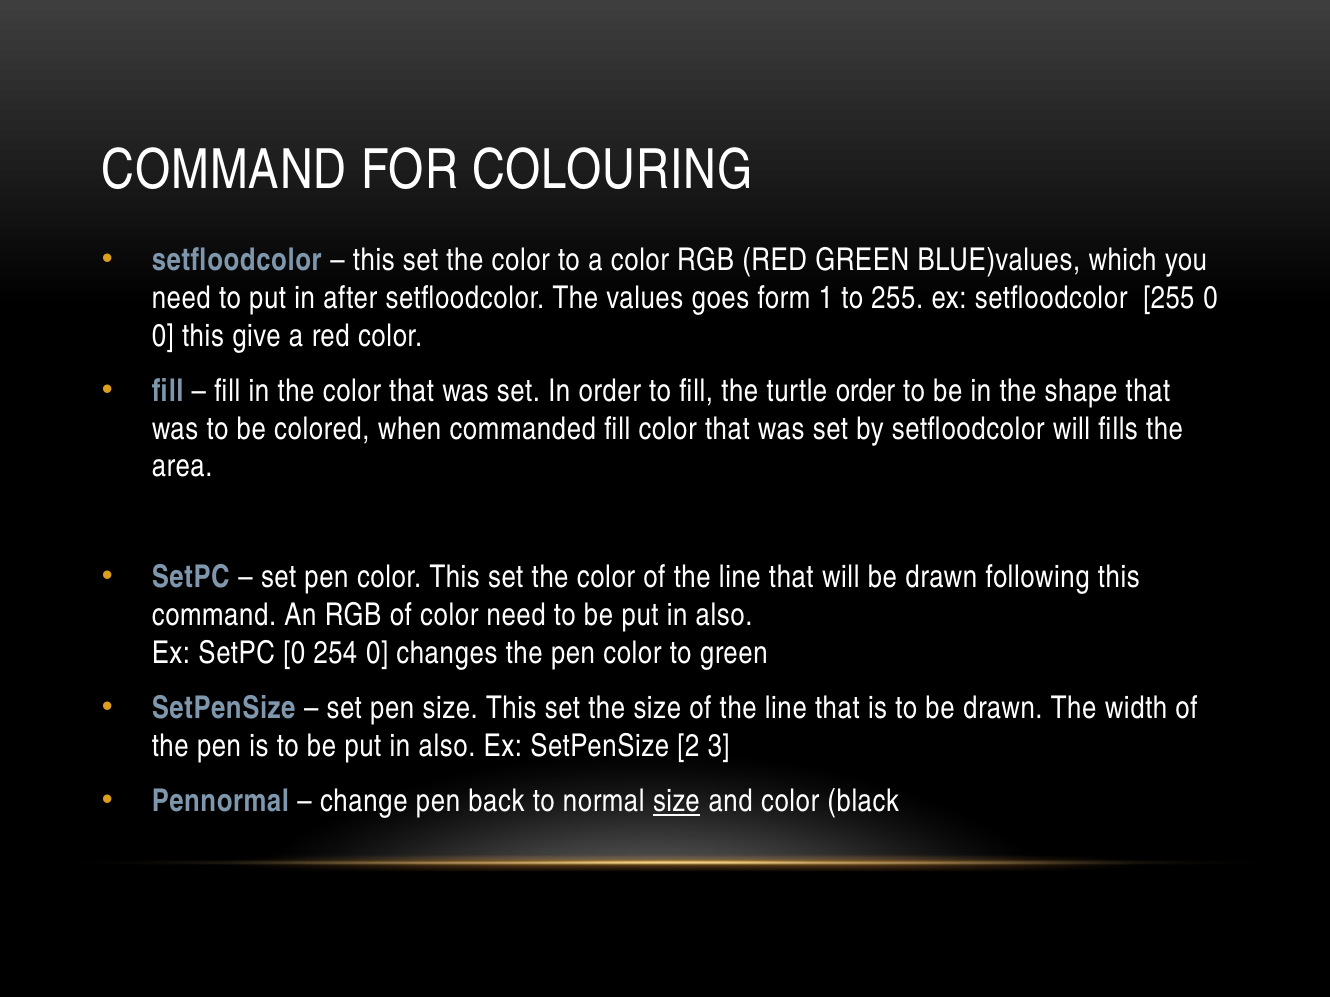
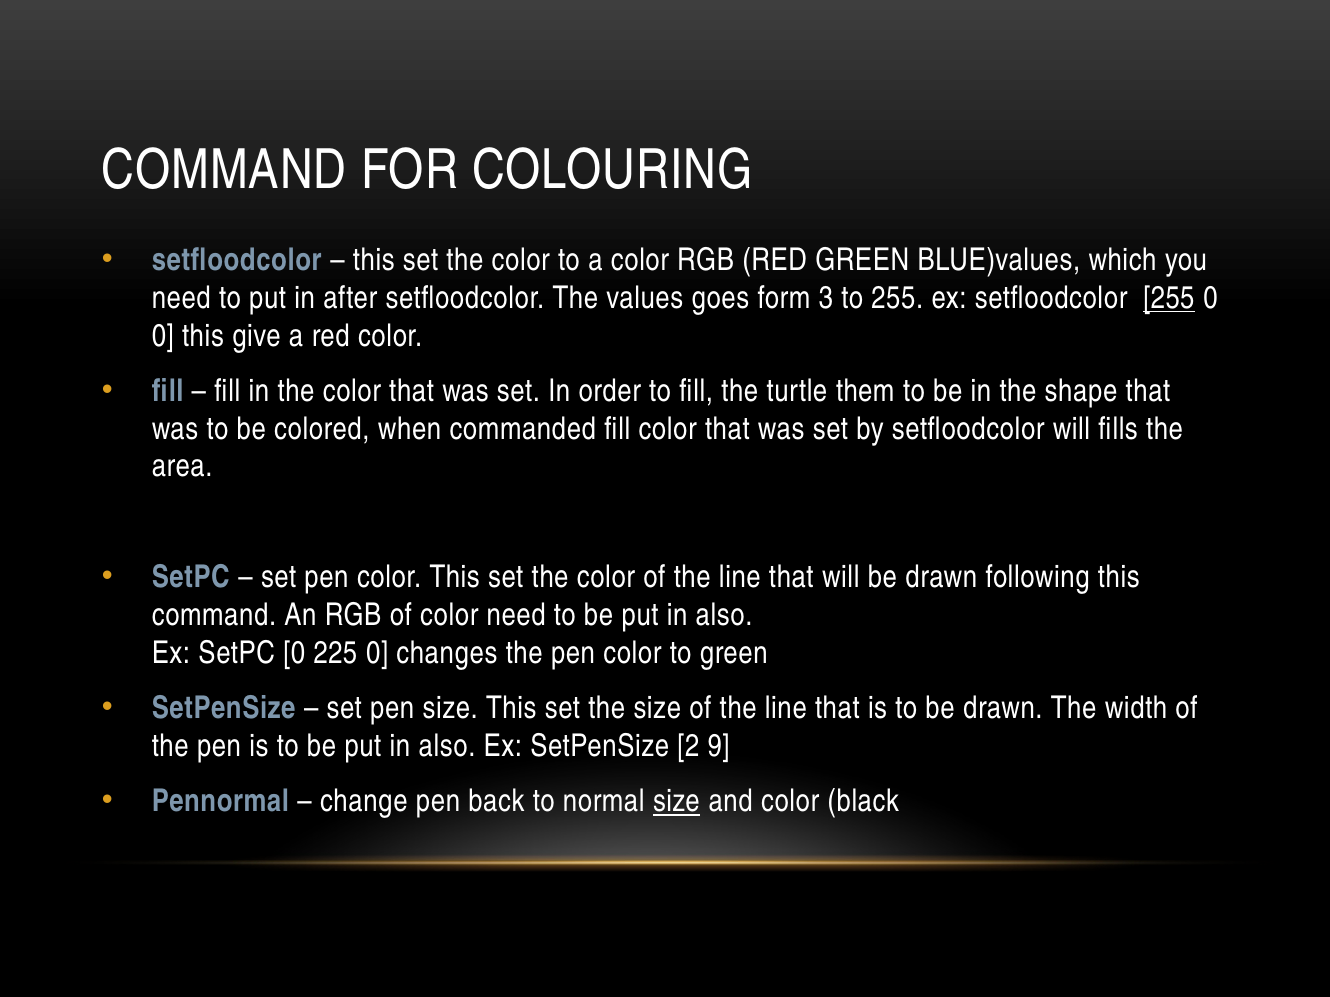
1: 1 -> 3 (826, 298)
255 underline: none -> present (1169, 298)
turtle order: order -> them (865, 391)
254: 254 -> 225 (336, 653)
3: 3 -> 9 (719, 746)
